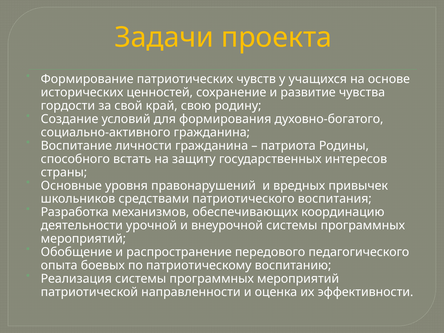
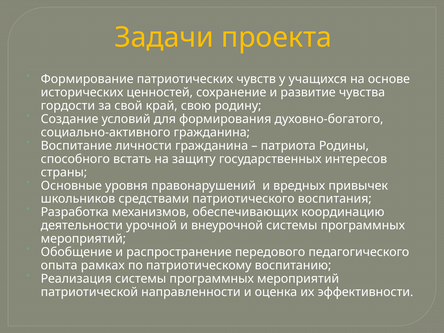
боевых: боевых -> рамках (103, 266)
